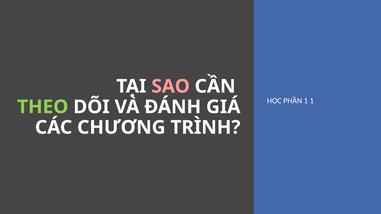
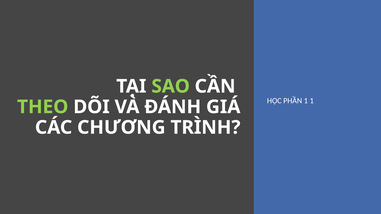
SAO colour: pink -> light green (171, 86)
